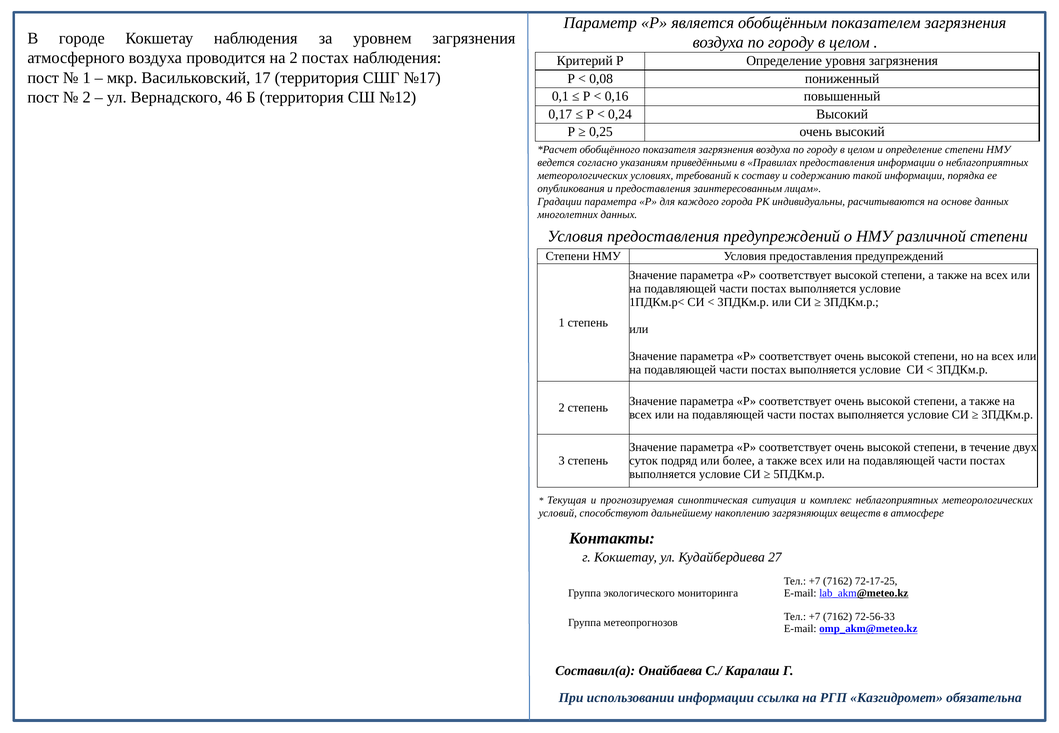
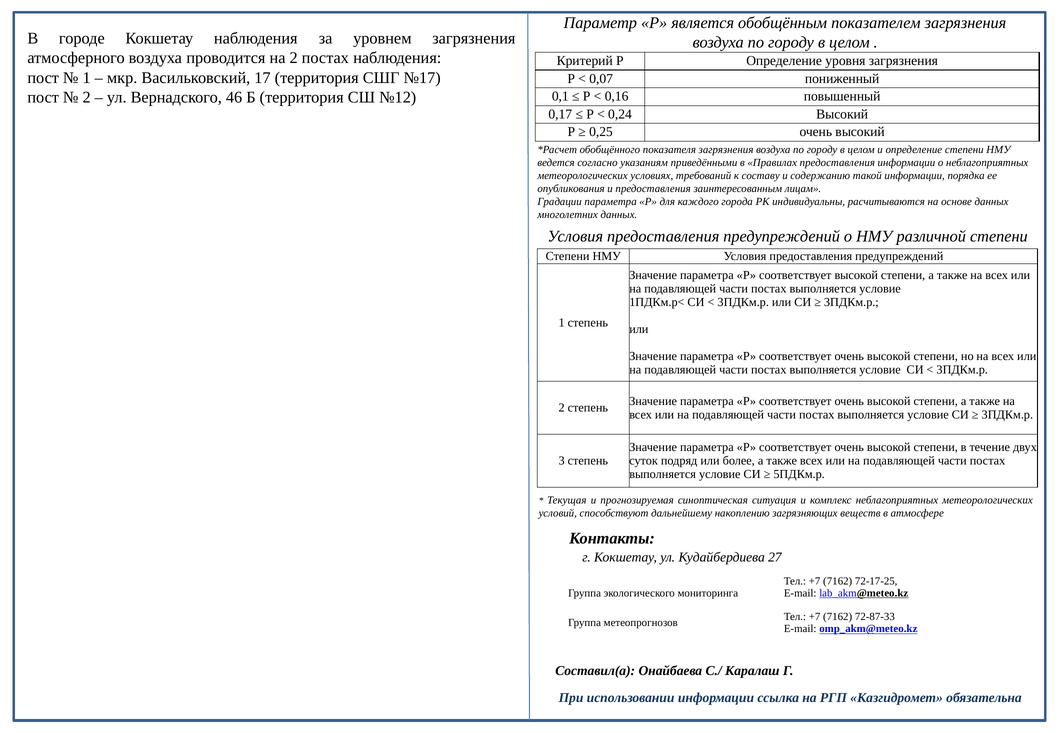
0,08: 0,08 -> 0,07 (601, 79)
72-56-33: 72-56-33 -> 72-87-33 (875, 617)
